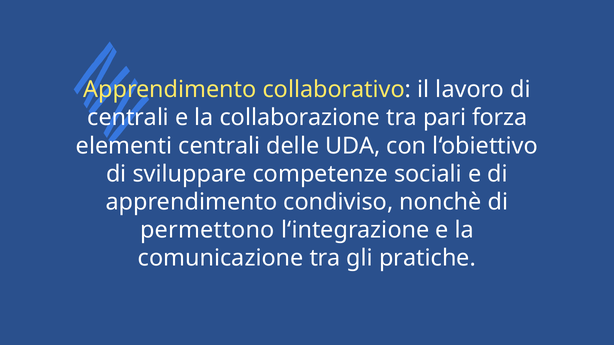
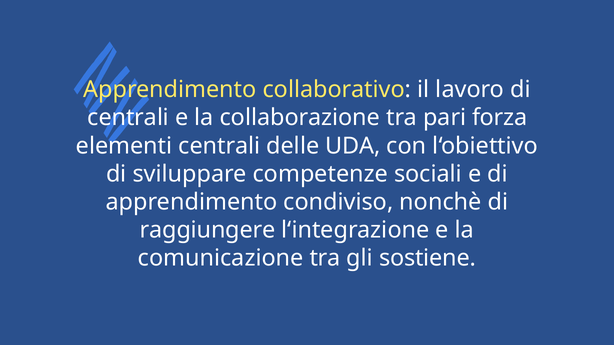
permettono: permettono -> raggiungere (208, 230)
pratiche: pratiche -> sostiene (428, 258)
